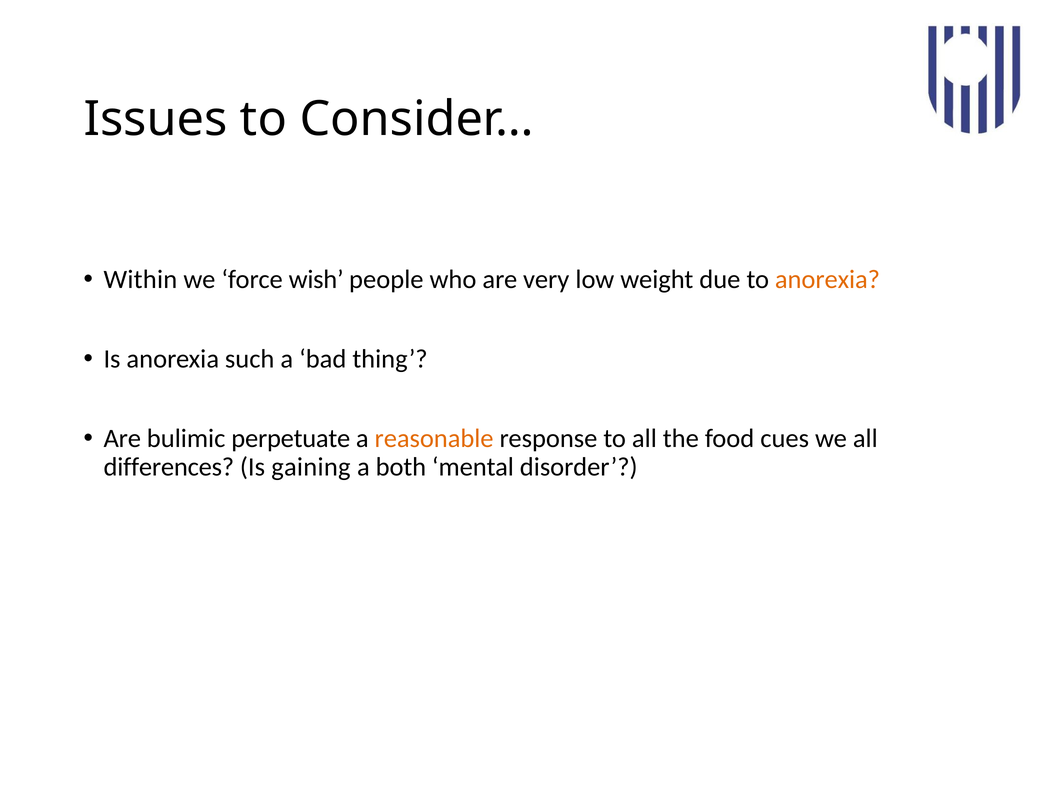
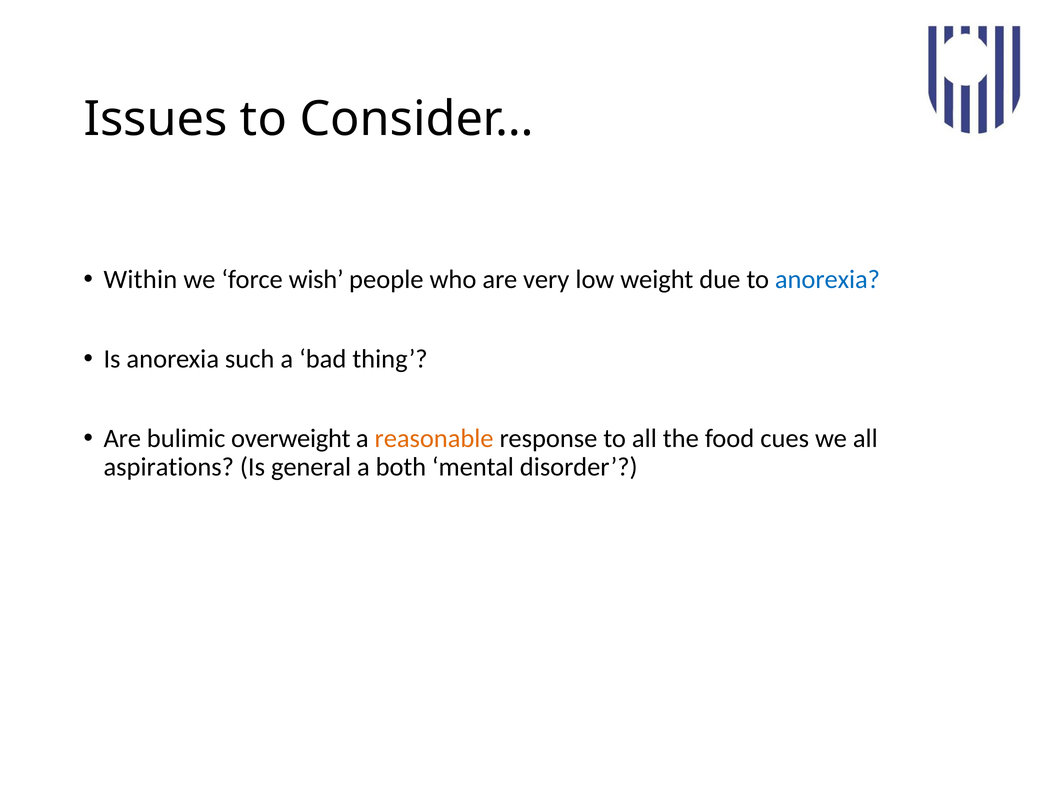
anorexia colour: orange -> blue (827, 280)
perpetuate: perpetuate -> overweight (291, 439)
differences: differences -> aspirations (169, 467)
gaining: gaining -> general (311, 467)
